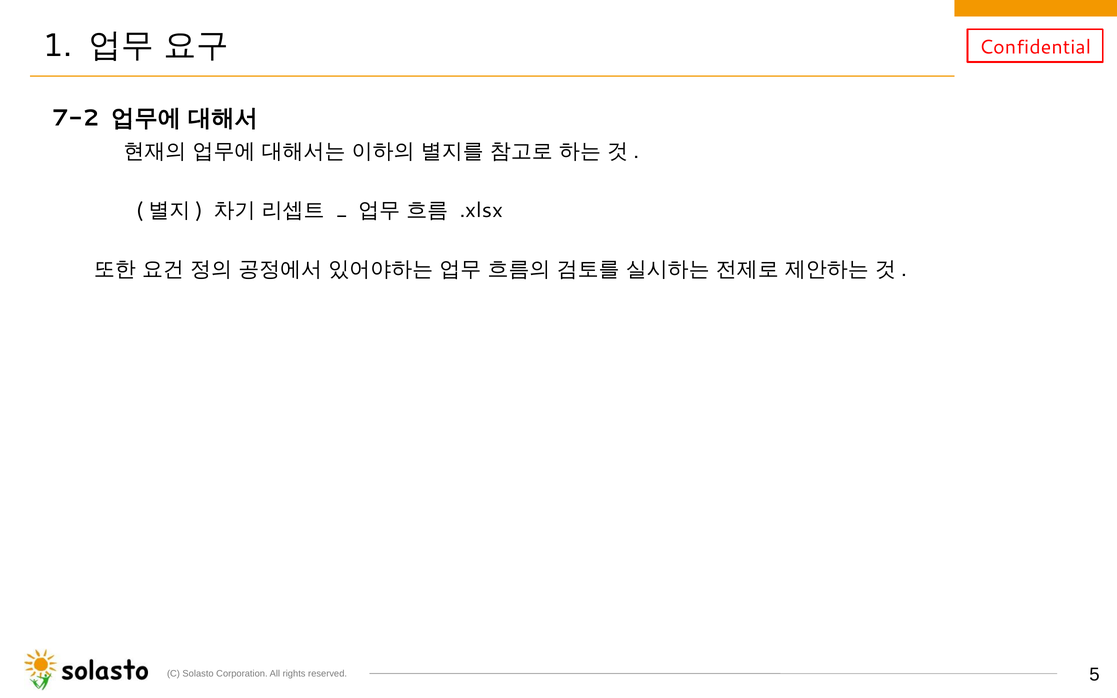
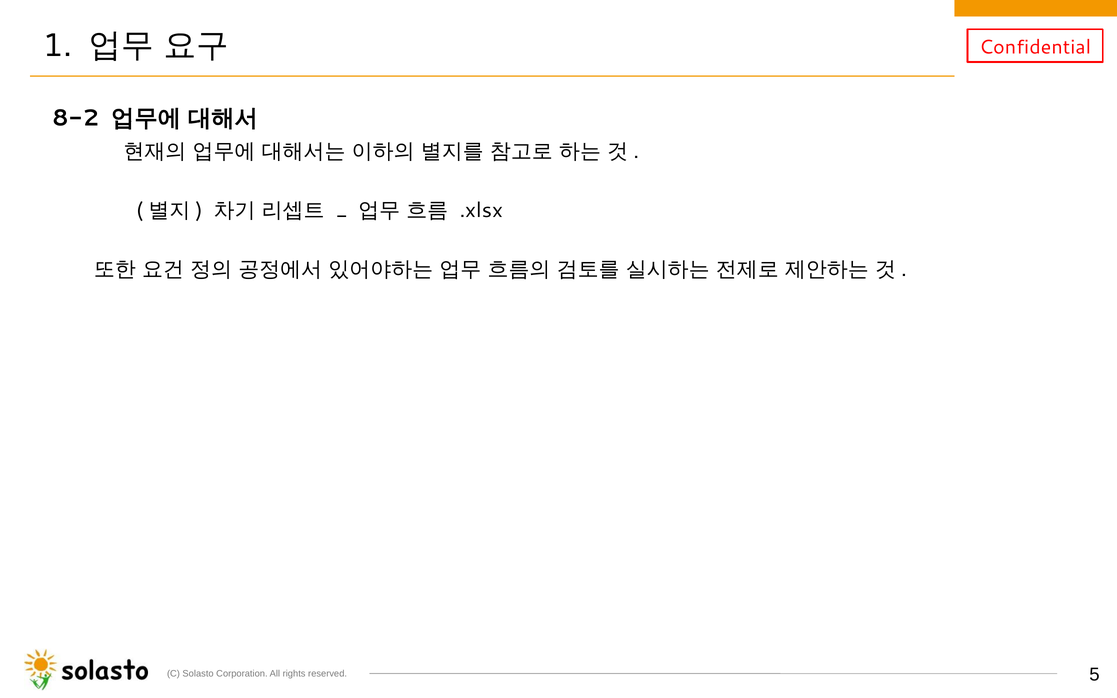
7-2: 7-2 -> 8-2 (76, 118)
